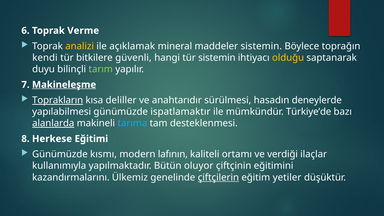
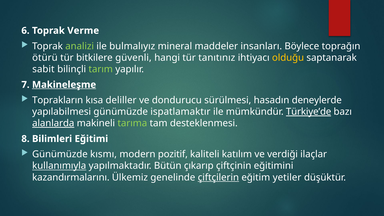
analizi colour: yellow -> light green (80, 46)
açıklamak: açıklamak -> bulmalıyız (132, 46)
maddeler sistemin: sistemin -> insanları (261, 46)
kendi: kendi -> ötürü (45, 58)
tür sistemin: sistemin -> tanıtınız (217, 58)
duyu: duyu -> sabit (43, 69)
Toprakların underline: present -> none (58, 100)
anahtarıdır: anahtarıdır -> dondurucu (177, 100)
Türkiye’de underline: none -> present (309, 112)
tarıma colour: light blue -> light green (132, 123)
Herkese: Herkese -> Bilimleri (52, 139)
lafının: lafının -> pozitif (173, 154)
ortamı: ortamı -> katılım (237, 154)
kullanımıyla underline: none -> present (59, 166)
oluyor: oluyor -> çıkarıp (199, 166)
